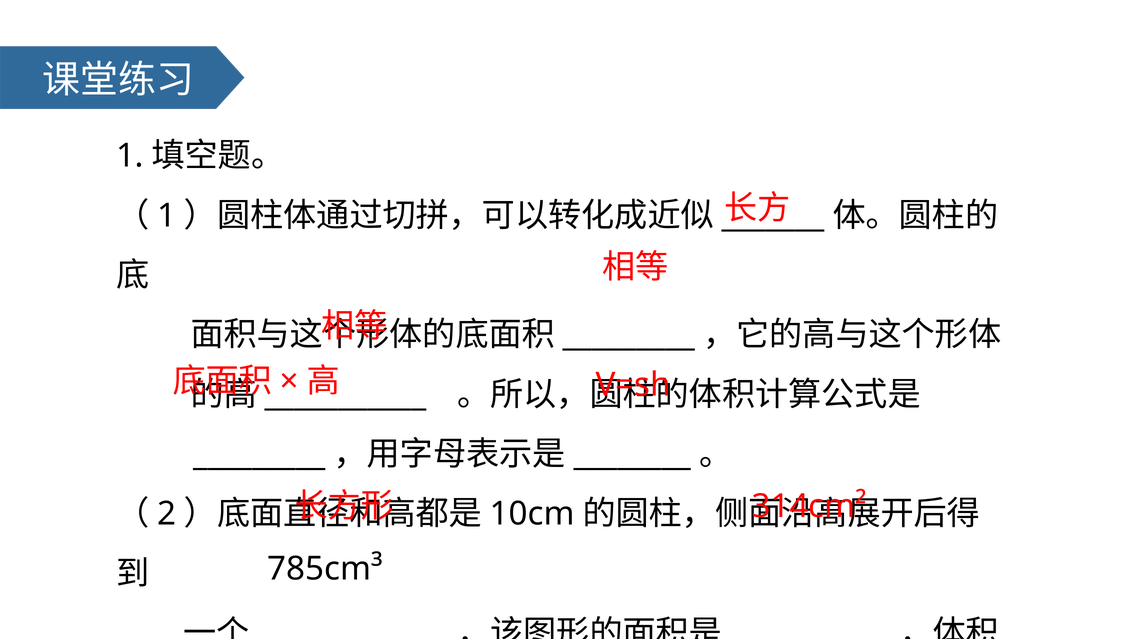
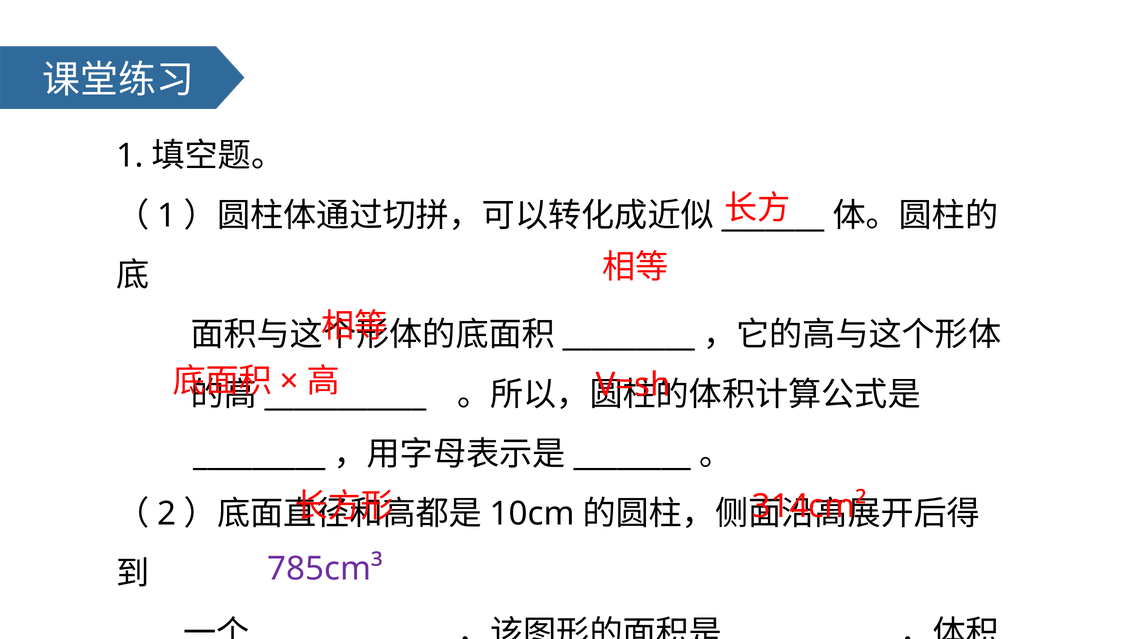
785cm³ colour: black -> purple (325, 569)
